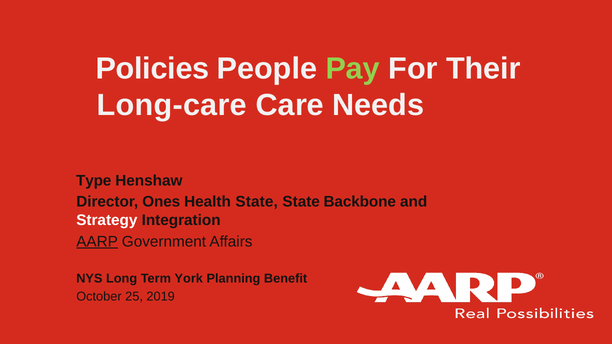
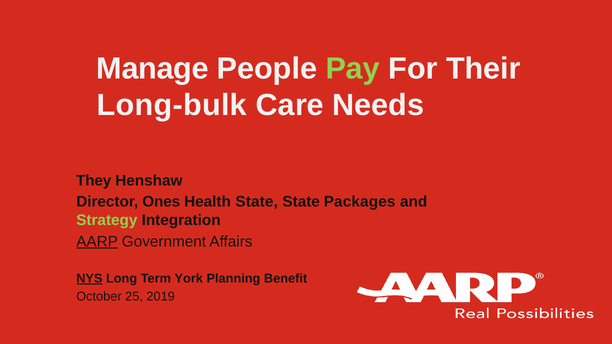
Policies: Policies -> Manage (153, 69)
Long-care: Long-care -> Long-bulk (172, 105)
Type: Type -> They (94, 181)
Backbone: Backbone -> Packages (360, 202)
Strategy colour: white -> light green (107, 220)
NYS underline: none -> present (89, 279)
